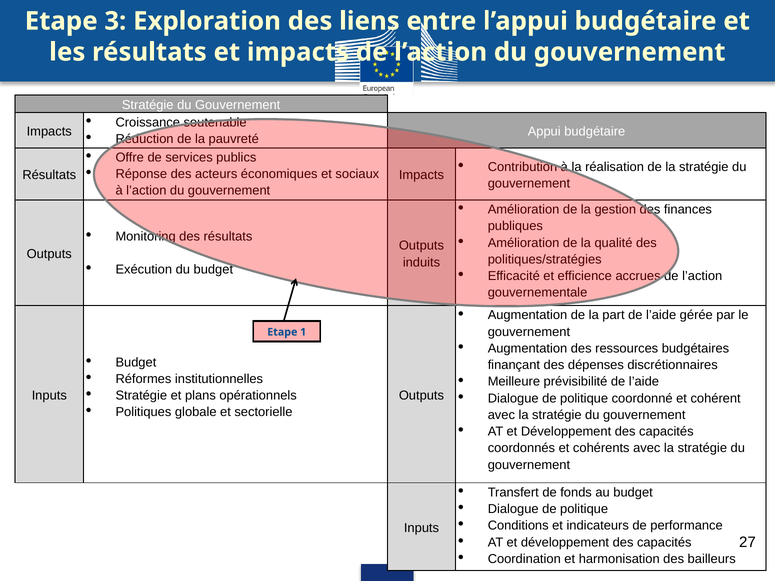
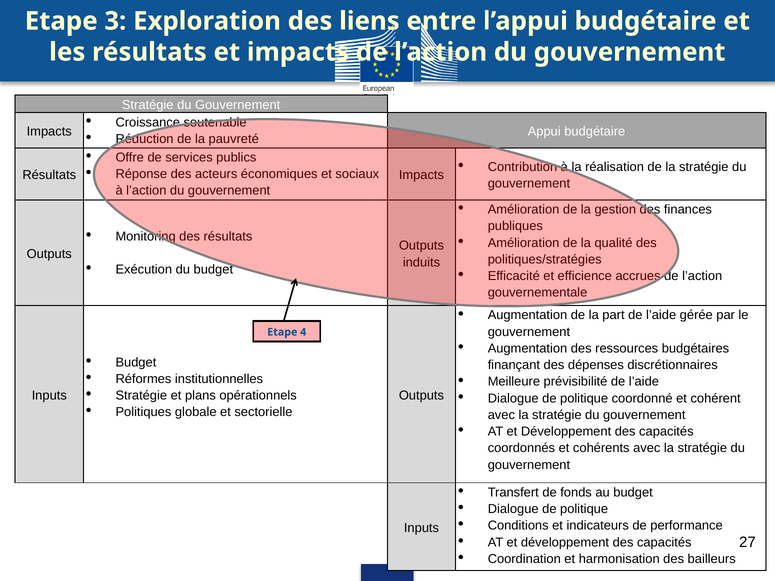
1: 1 -> 4 (303, 332)
